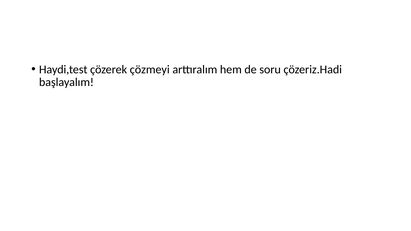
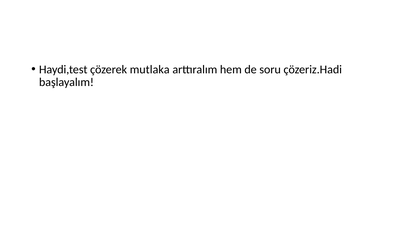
çözmeyi: çözmeyi -> mutlaka (150, 69)
